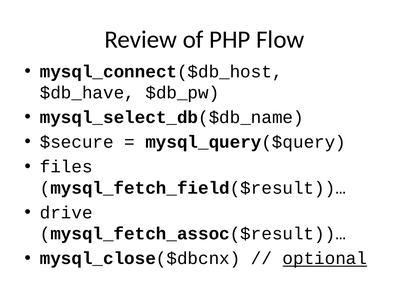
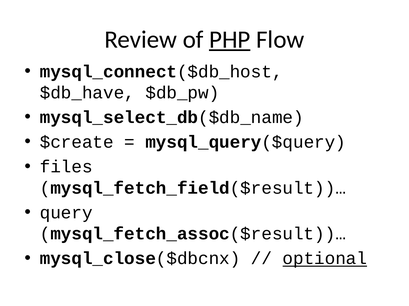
PHP underline: none -> present (230, 40)
$secure: $secure -> $create (77, 142)
drive: drive -> query (66, 213)
